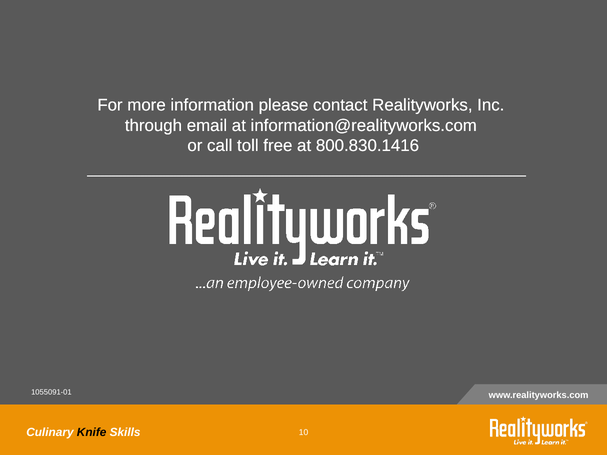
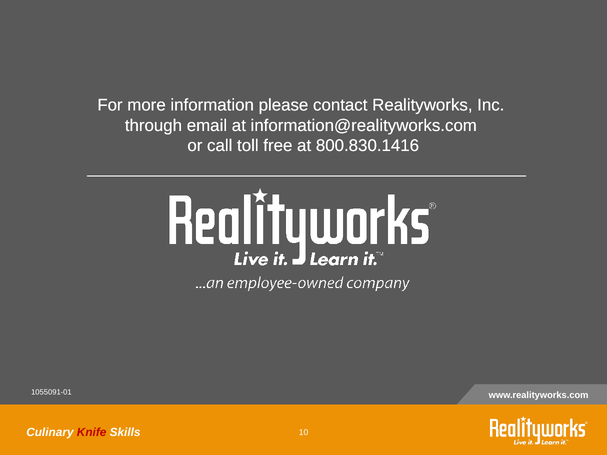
Knife colour: black -> red (92, 433)
